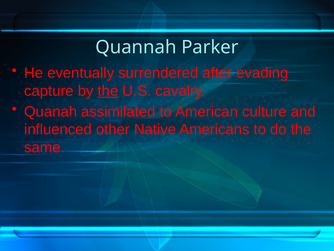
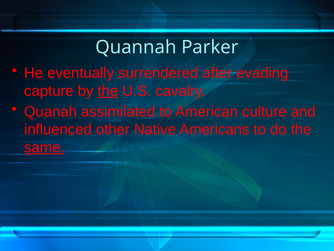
same underline: none -> present (44, 147)
